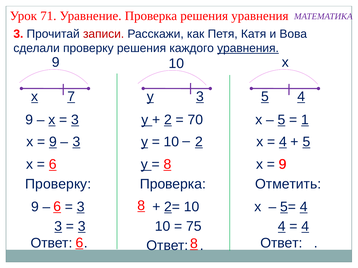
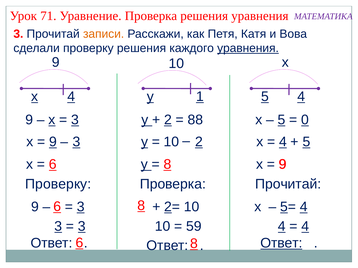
записи colour: red -> orange (104, 34)
х 7: 7 -> 4 (71, 97)
у 3: 3 -> 1 (200, 97)
70: 70 -> 88 (195, 120)
1: 1 -> 0 (305, 120)
Отметить: Отметить -> Прочитай (288, 184)
75: 75 -> 59 (194, 227)
Ответ underline: none -> present (281, 244)
